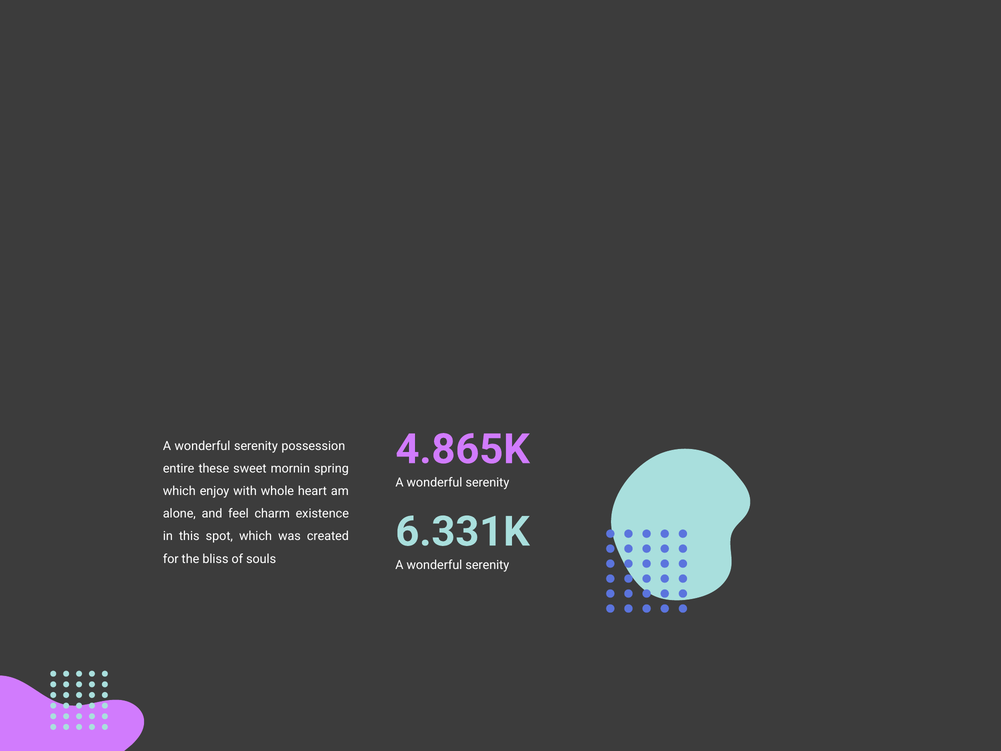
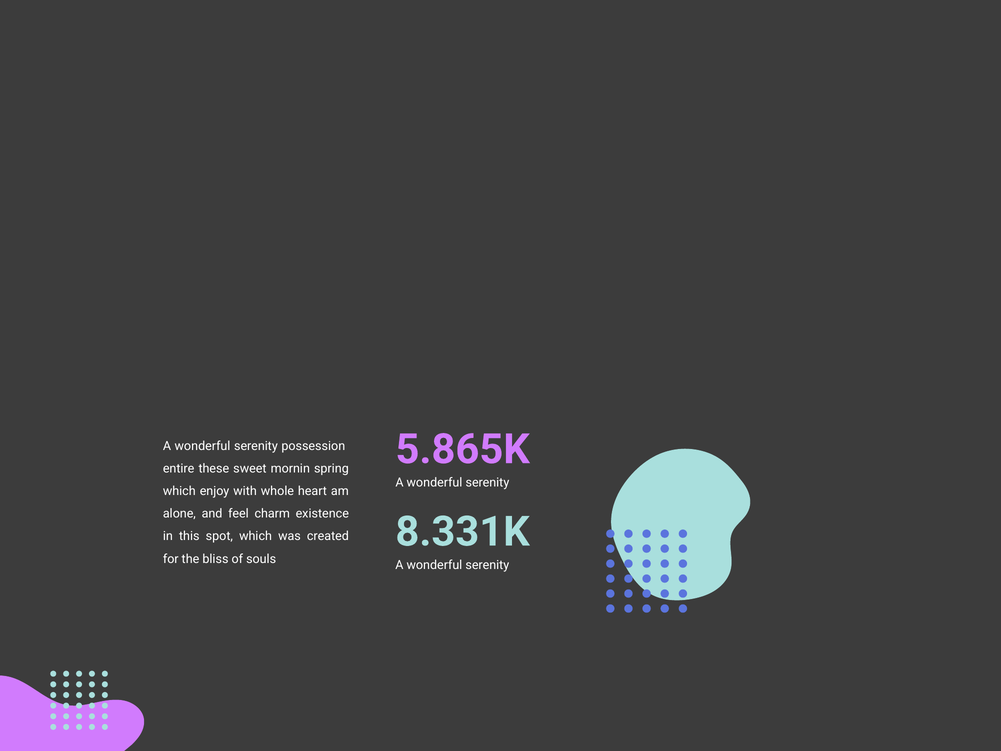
4.865K: 4.865K -> 5.865K (463, 449)
6.331K: 6.331K -> 8.331K (463, 532)
